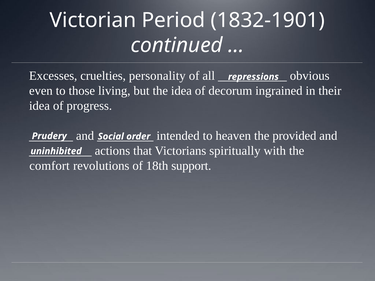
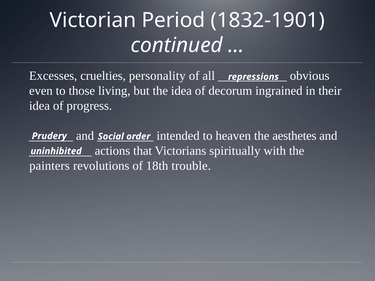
provided: provided -> aesthetes (294, 136)
comfort: comfort -> painters (49, 166)
support: support -> trouble (191, 166)
